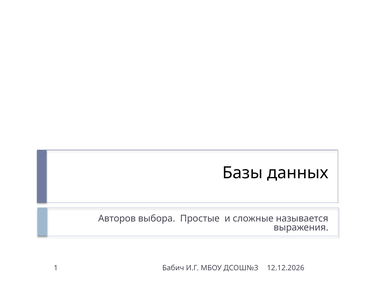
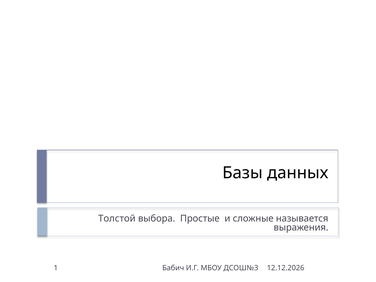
Авторов: Авторов -> Толстой (117, 219)
